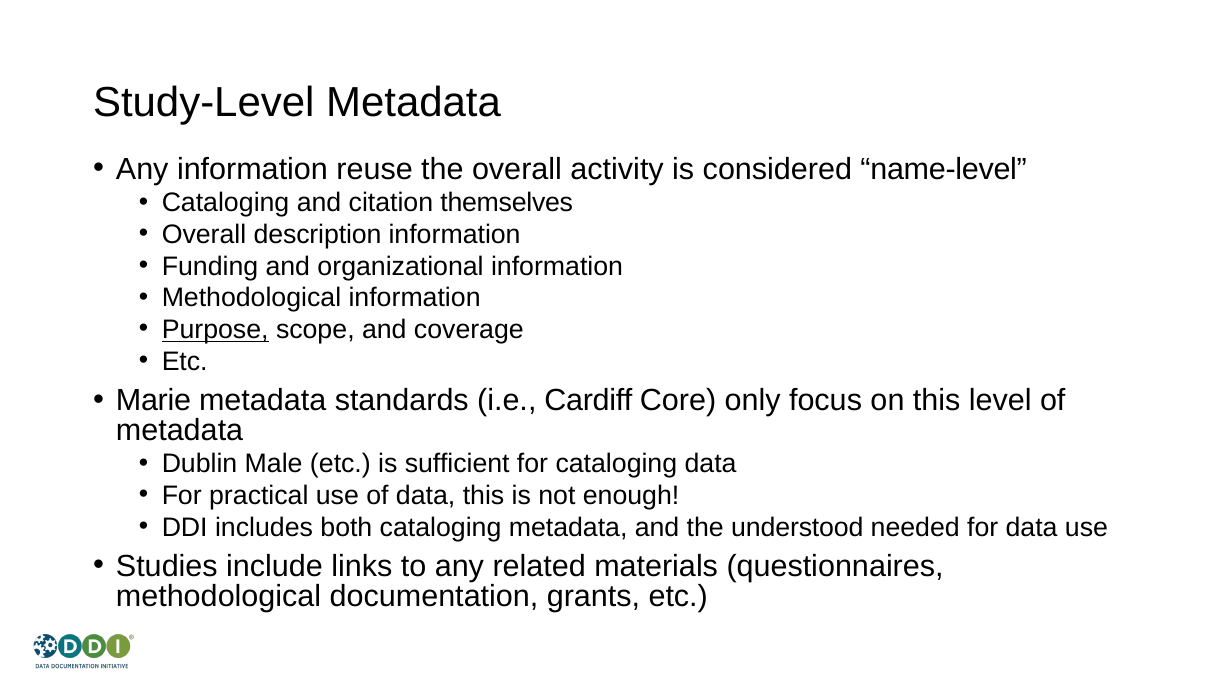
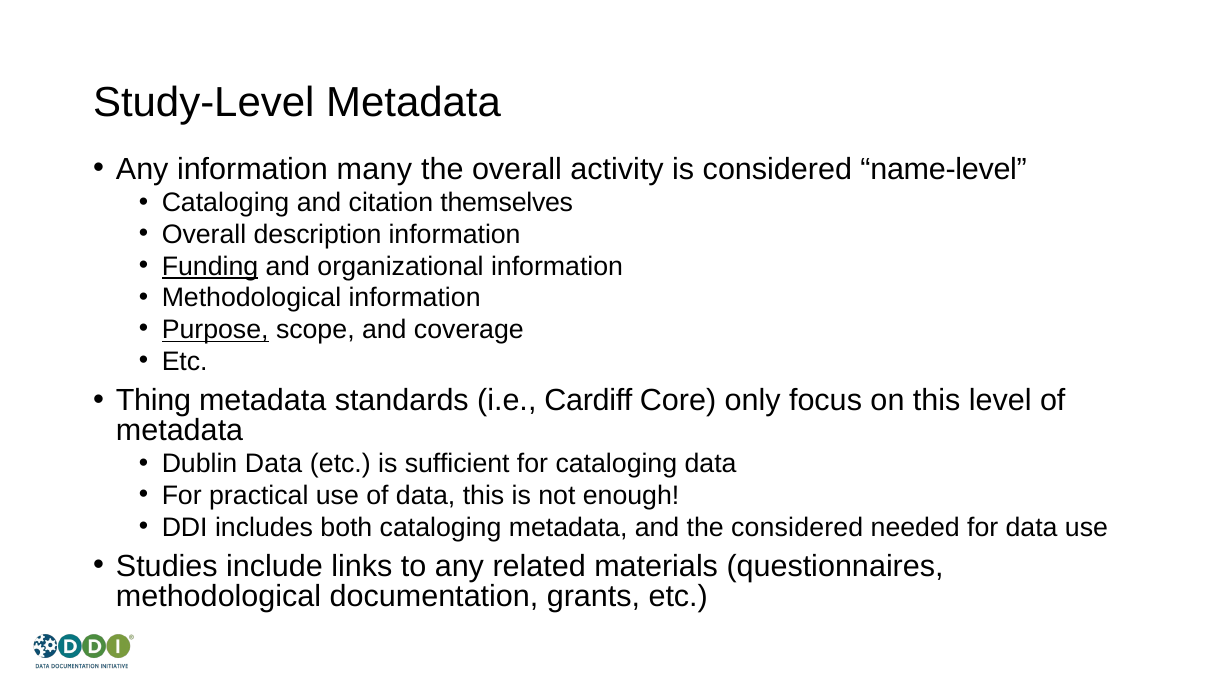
reuse: reuse -> many (374, 169)
Funding underline: none -> present (210, 266)
Marie: Marie -> Thing (153, 400)
Dublin Male: Male -> Data (274, 464)
the understood: understood -> considered (797, 527)
